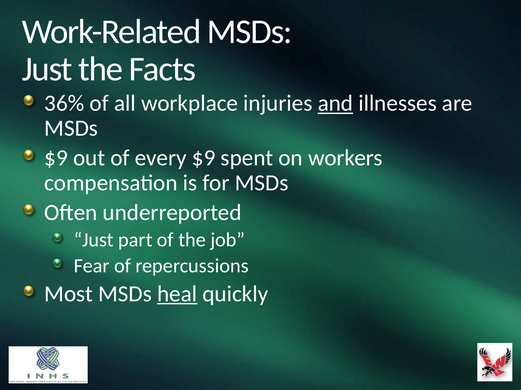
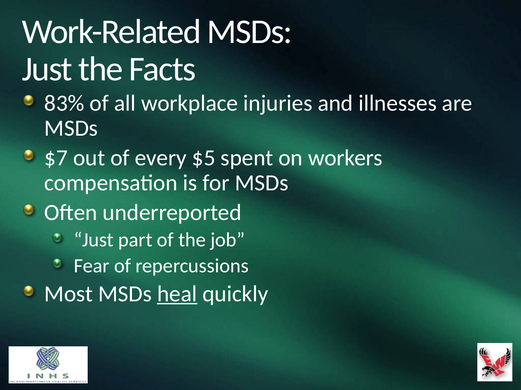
36%: 36% -> 83% (64, 103)
and underline: present -> none (335, 103)
$9: $9 -> $7 (56, 158)
every $9: $9 -> $5 (204, 158)
